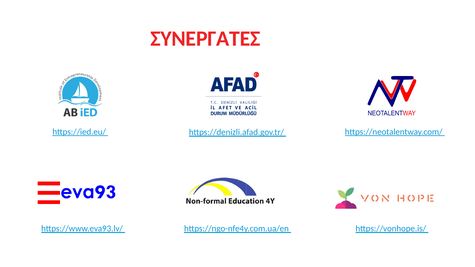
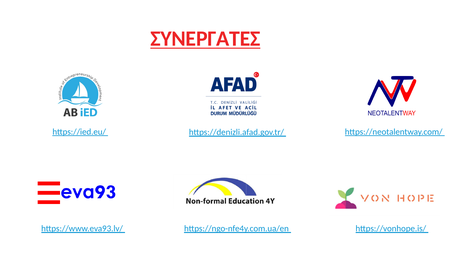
ΣΥΝΕΡΓΑΤΕΣ underline: none -> present (205, 39)
